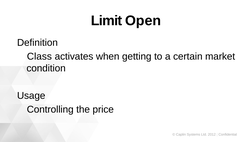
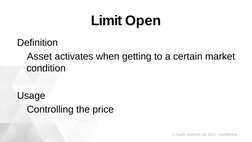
Class: Class -> Asset (39, 56)
